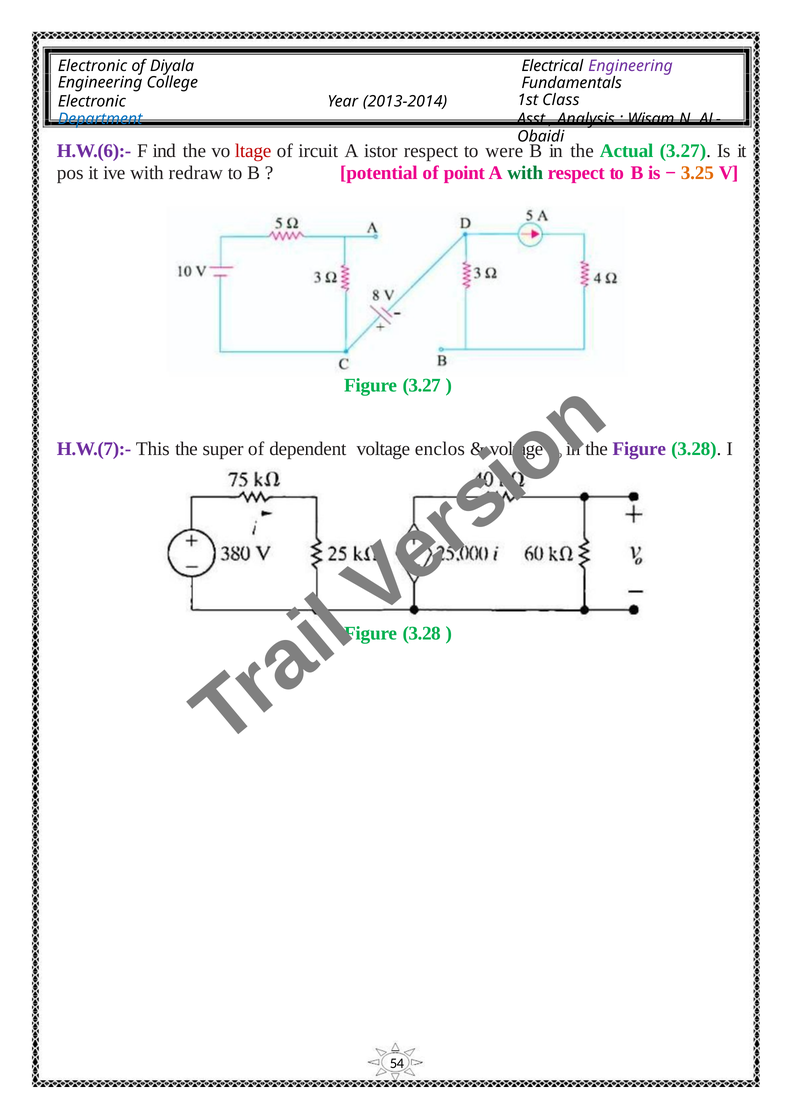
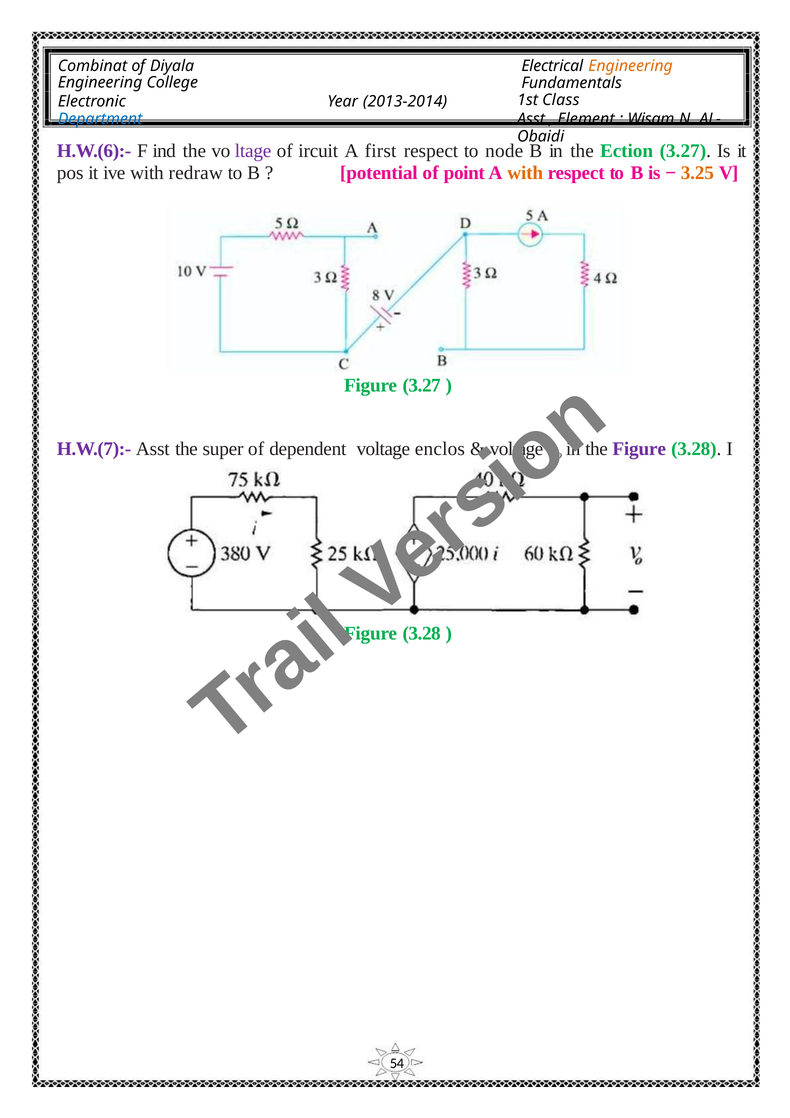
Electronic: Electronic -> Combinat (92, 66)
Engineering colour: purple -> orange (631, 66)
Analysis: Analysis -> Element (586, 119)
ltage colour: red -> purple (253, 151)
istor: istor -> first (381, 151)
were: were -> node (504, 151)
Actual: Actual -> Ection (627, 151)
with colour: green -> orange (525, 173)
H.W.(7):- This: This -> Asst (153, 449)
